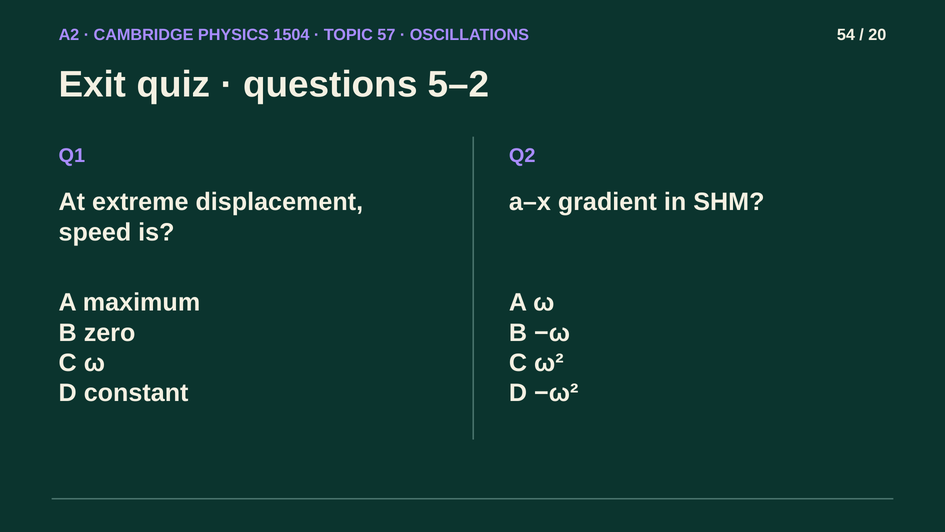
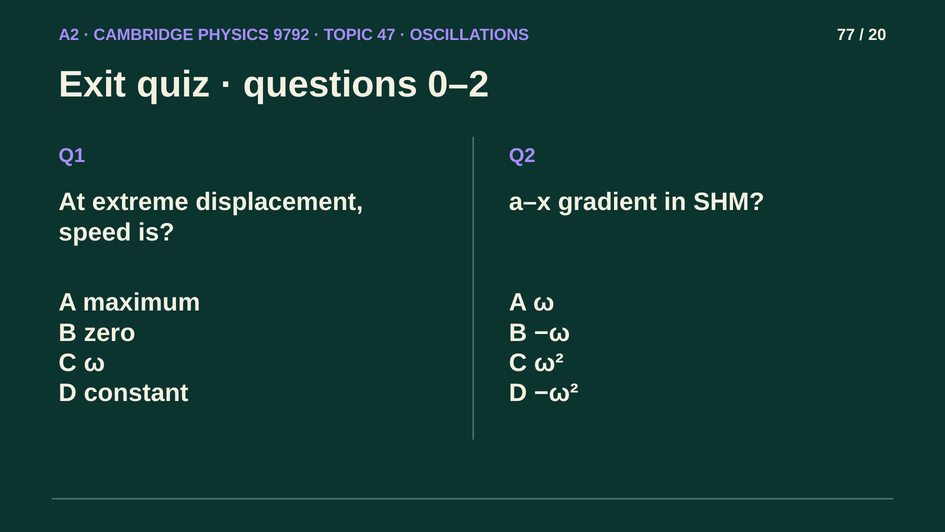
1504: 1504 -> 9792 (291, 35)
57: 57 -> 47 (386, 35)
54: 54 -> 77 (846, 35)
5–2: 5–2 -> 0–2 (459, 84)
